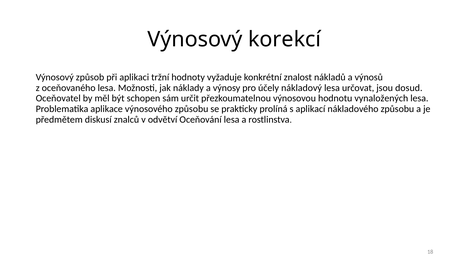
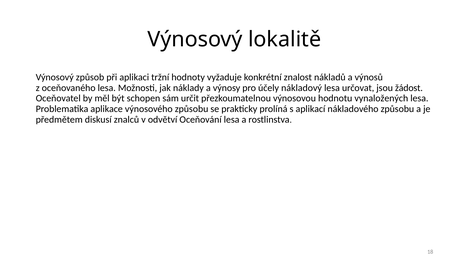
korekcí: korekcí -> lokalitě (285, 39)
dosud: dosud -> žádost (409, 88)
